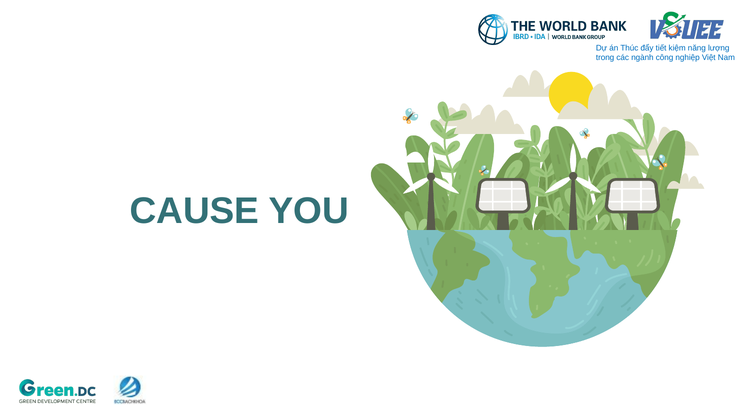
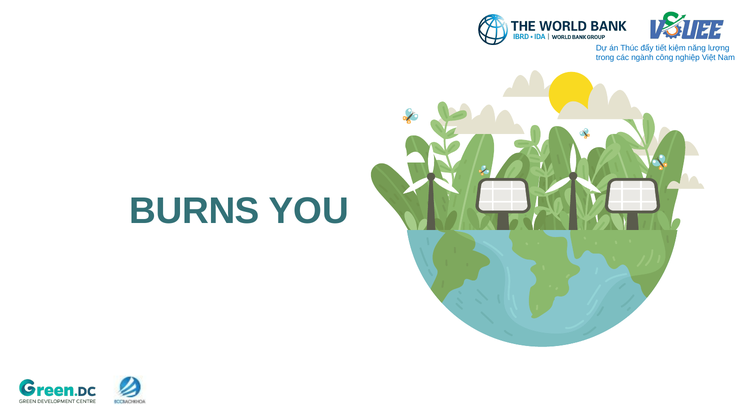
CAUSE: CAUSE -> BURNS (194, 211)
